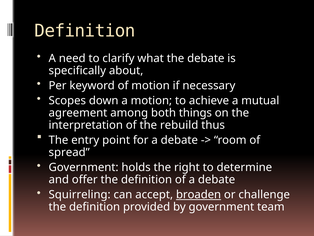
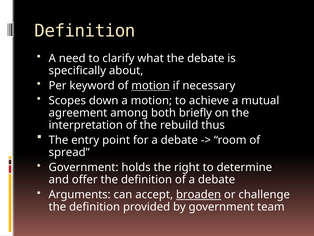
motion underline: none -> present (151, 85)
things: things -> briefly (195, 113)
Squirreling: Squirreling -> Arguments (80, 194)
